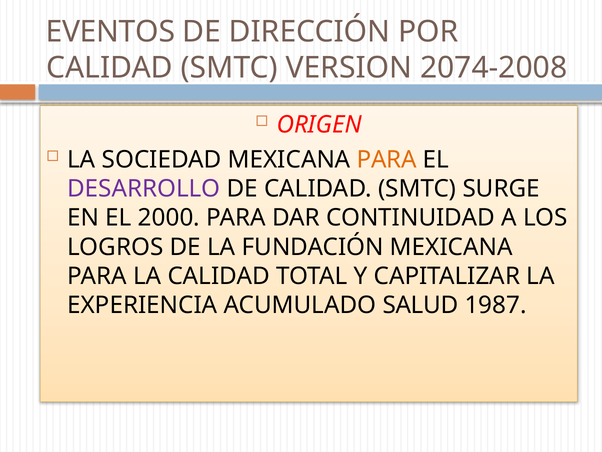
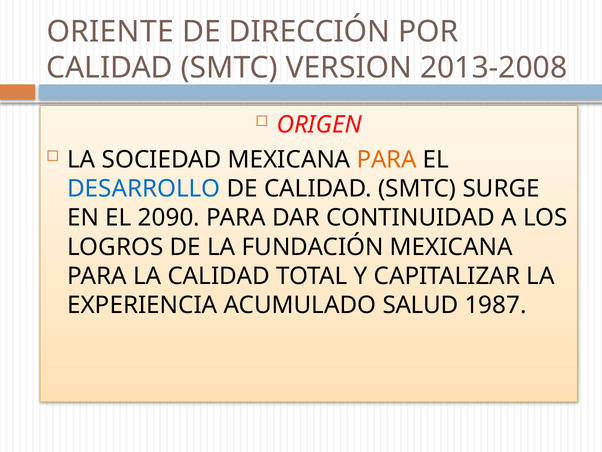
EVENTOS: EVENTOS -> ORIENTE (110, 32)
2074-2008: 2074-2008 -> 2013-2008 (494, 68)
DESARROLLO colour: purple -> blue (144, 189)
2000: 2000 -> 2090 (169, 218)
